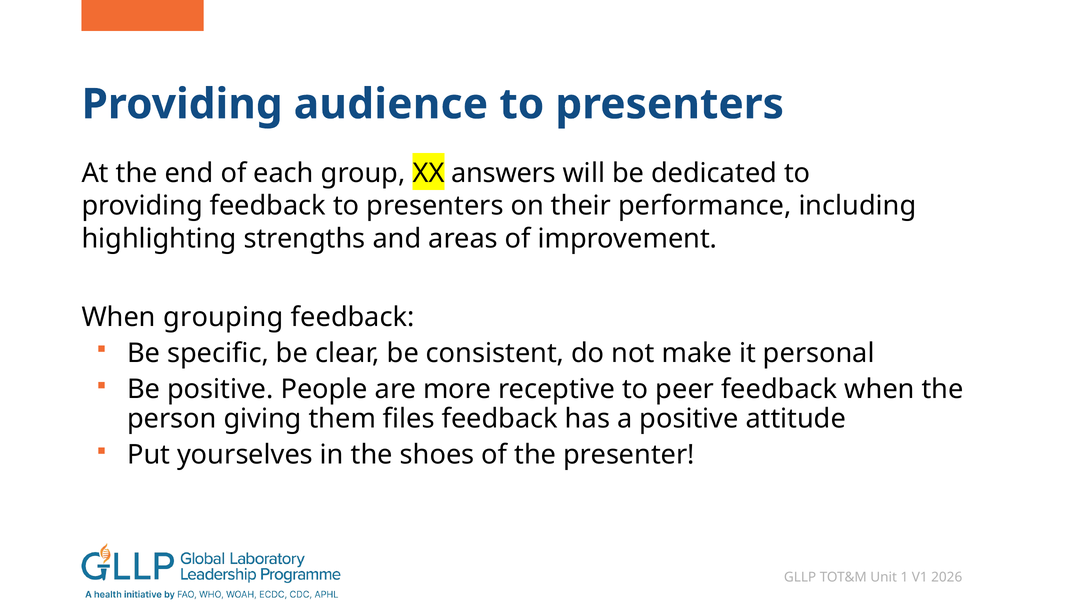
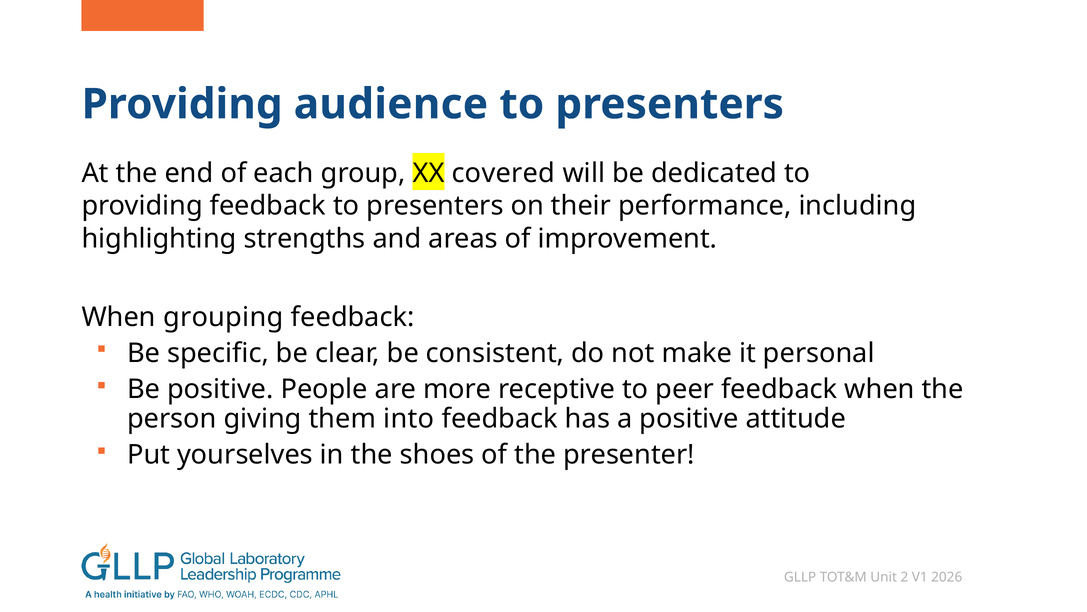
answers: answers -> covered (503, 173)
files: files -> into (409, 418)
1: 1 -> 2 (904, 577)
